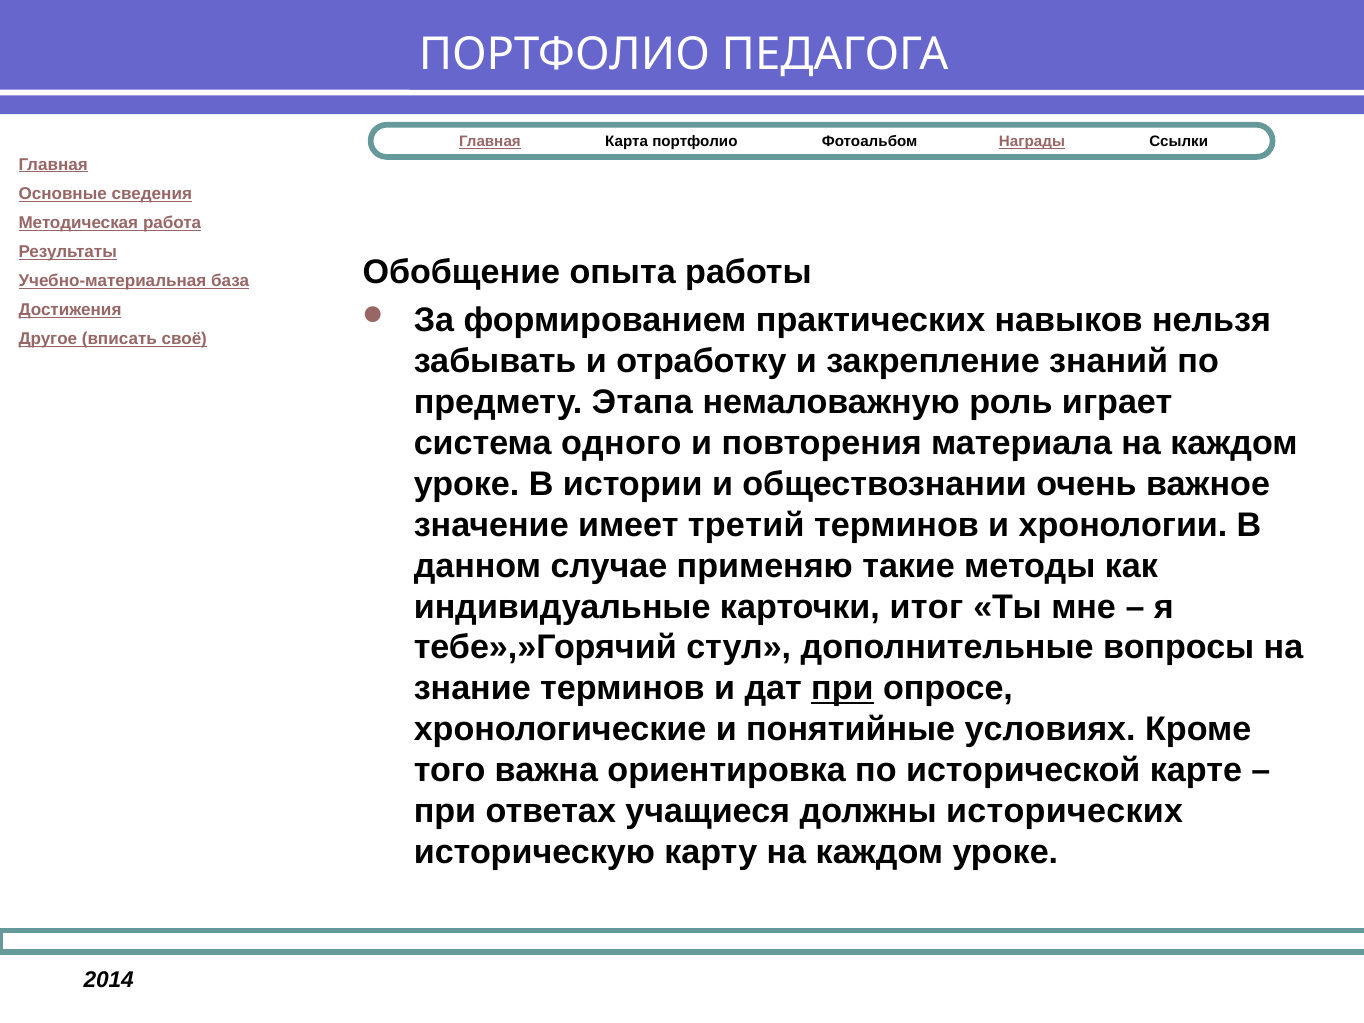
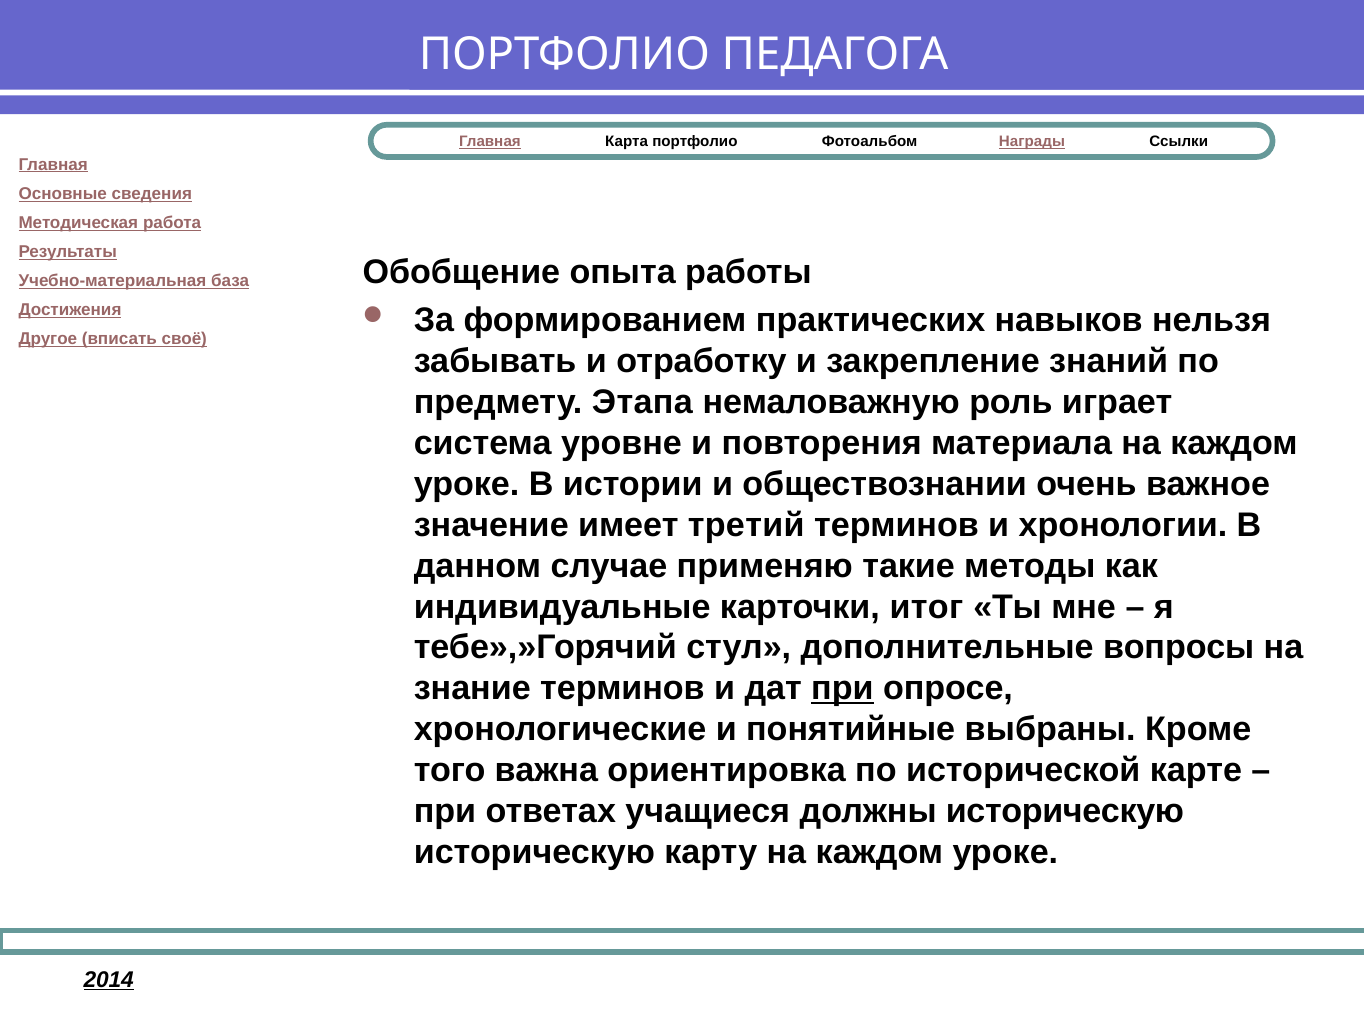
одного: одного -> уровне (621, 443)
условиях: условиях -> выбраны (1050, 730)
должны исторических: исторических -> историческую (1065, 811)
2014 underline: none -> present (109, 980)
